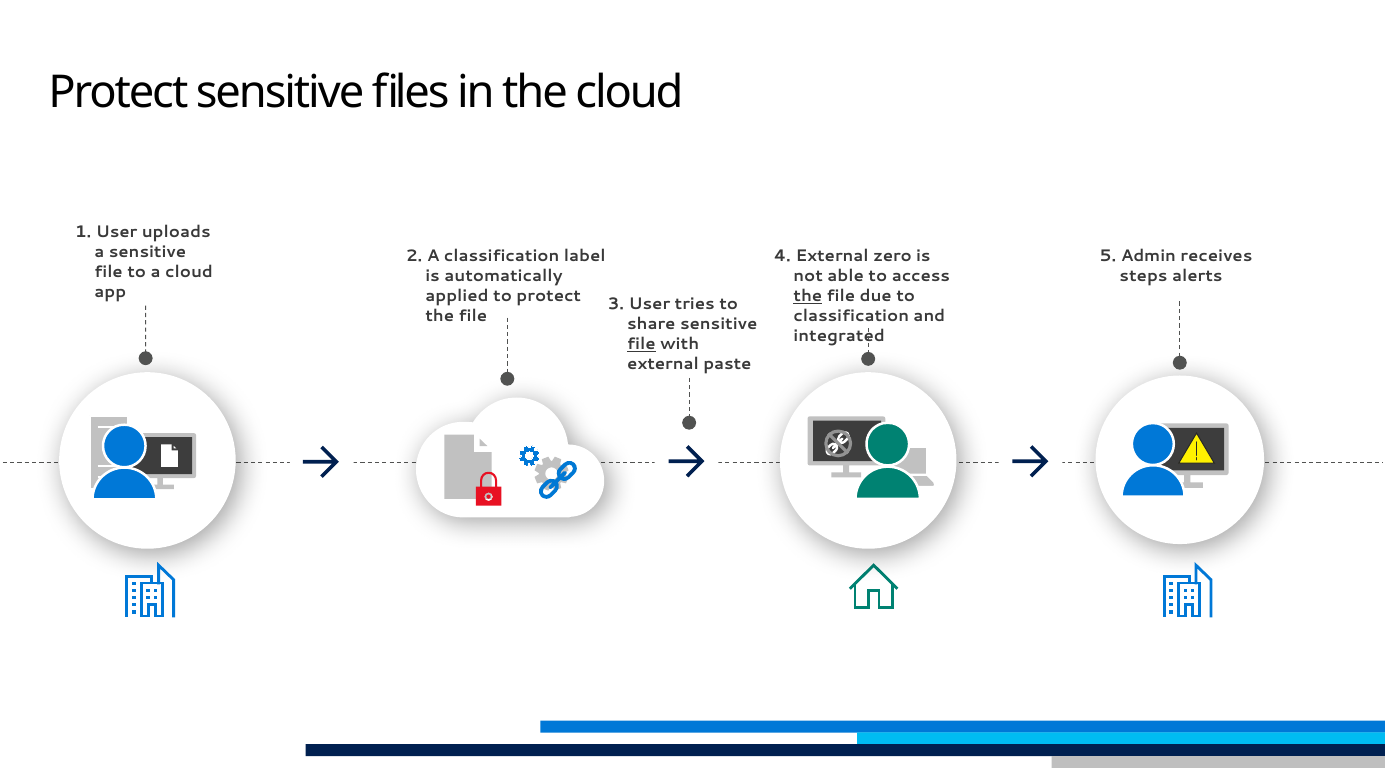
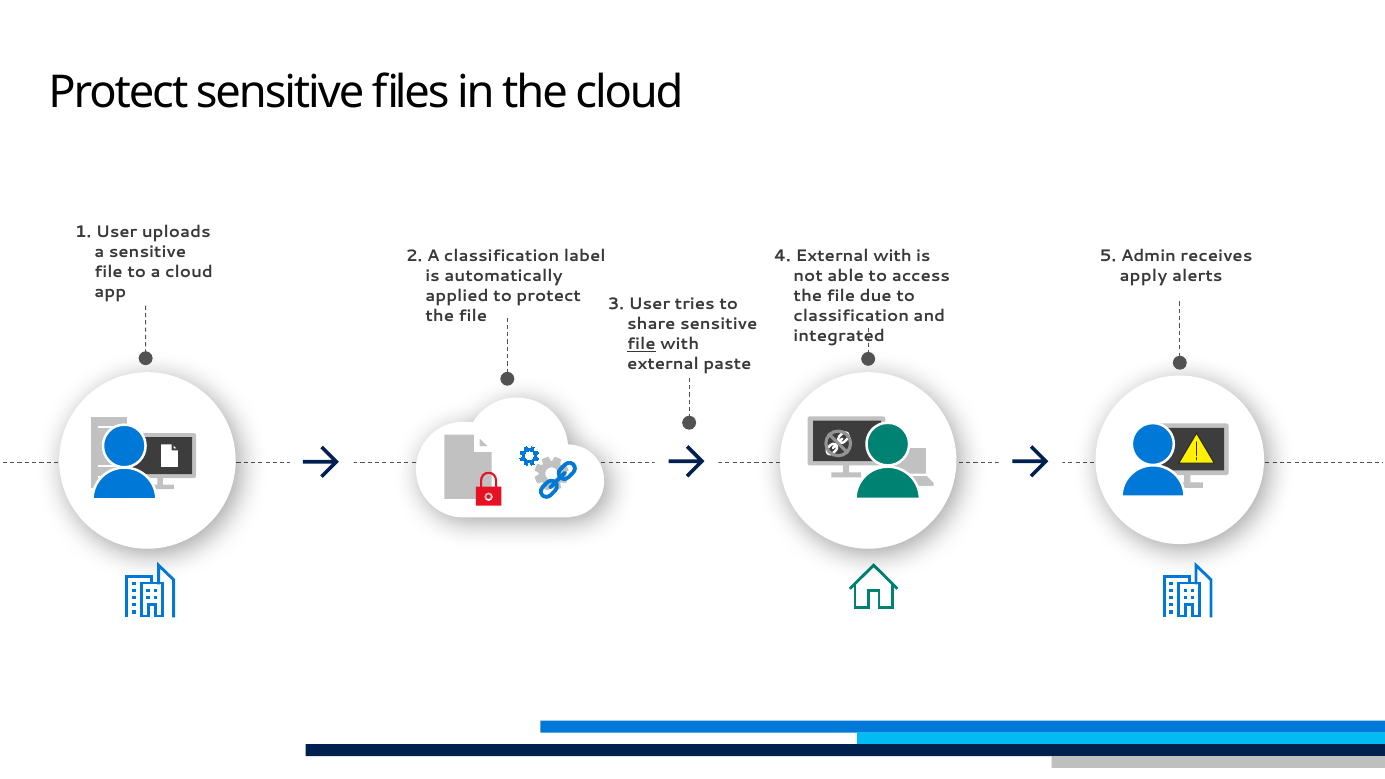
External zero: zero -> with (892, 256)
steps: steps -> apply (1143, 276)
the underline: present -> none (808, 296)
